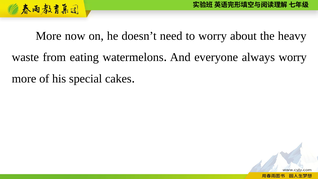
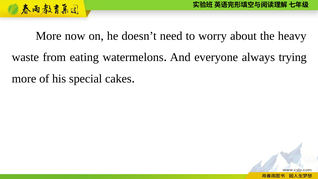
always worry: worry -> trying (293, 57)
